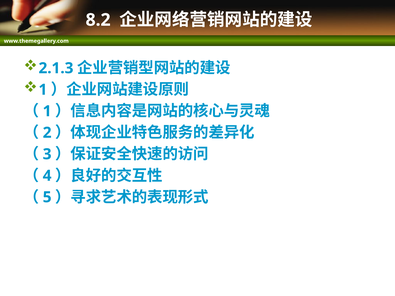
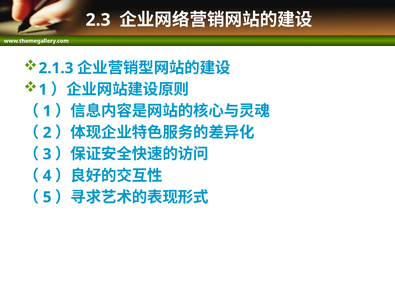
8.2: 8.2 -> 2.3 (98, 20)
